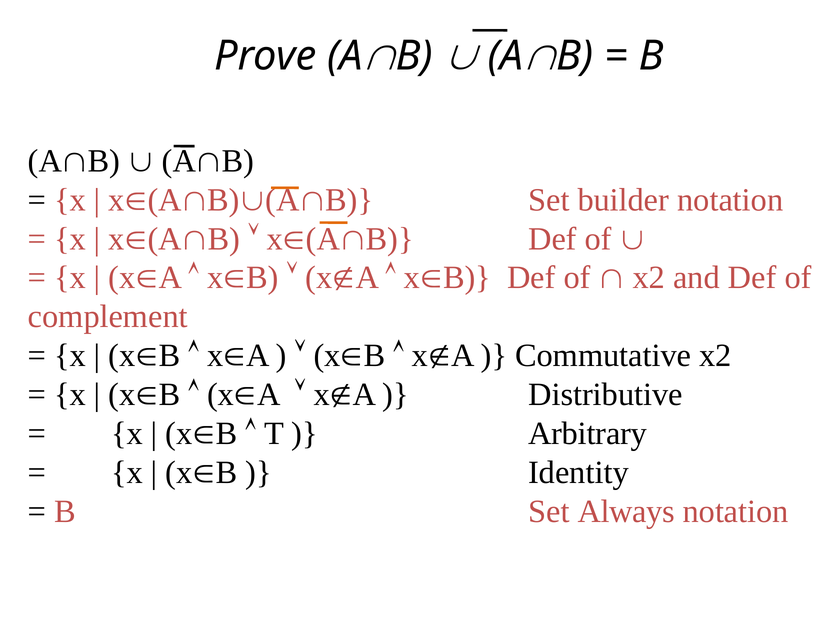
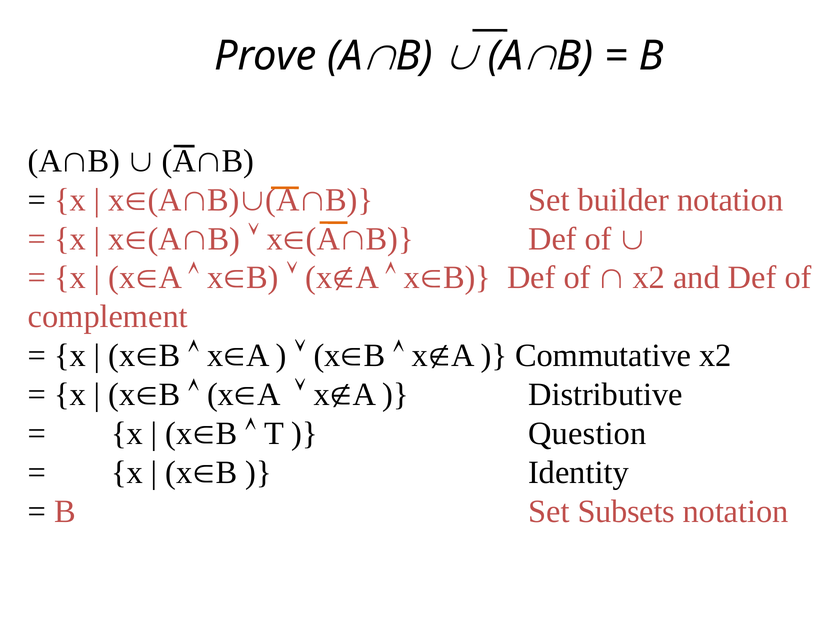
Arbitrary: Arbitrary -> Question (587, 433)
Always: Always -> Subsets (626, 511)
